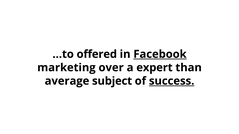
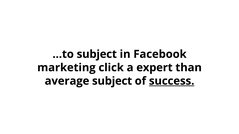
…to offered: offered -> subject (97, 54)
Facebook underline: present -> none (160, 54)
over: over -> click (111, 68)
